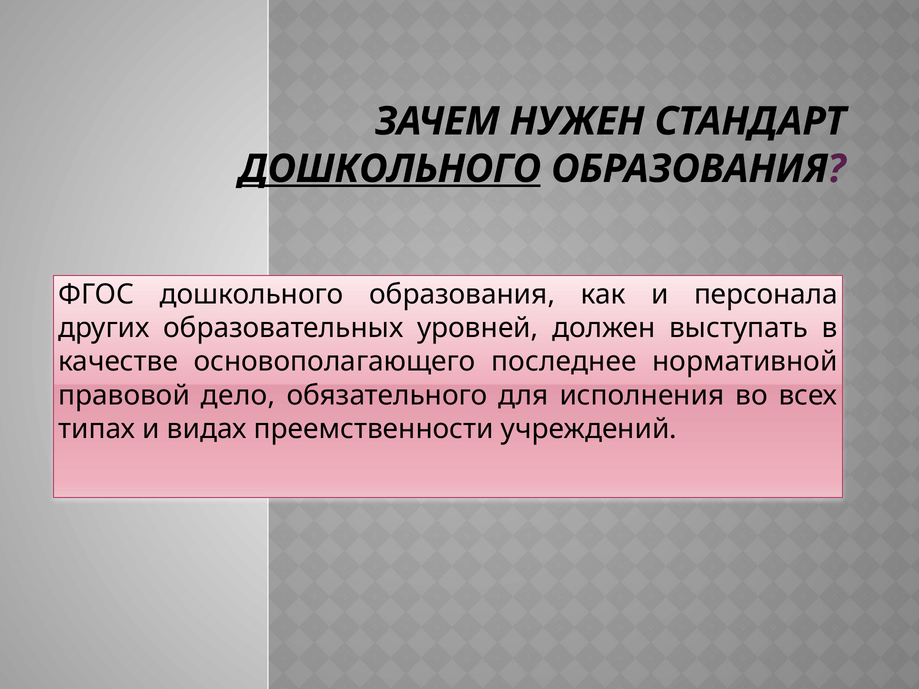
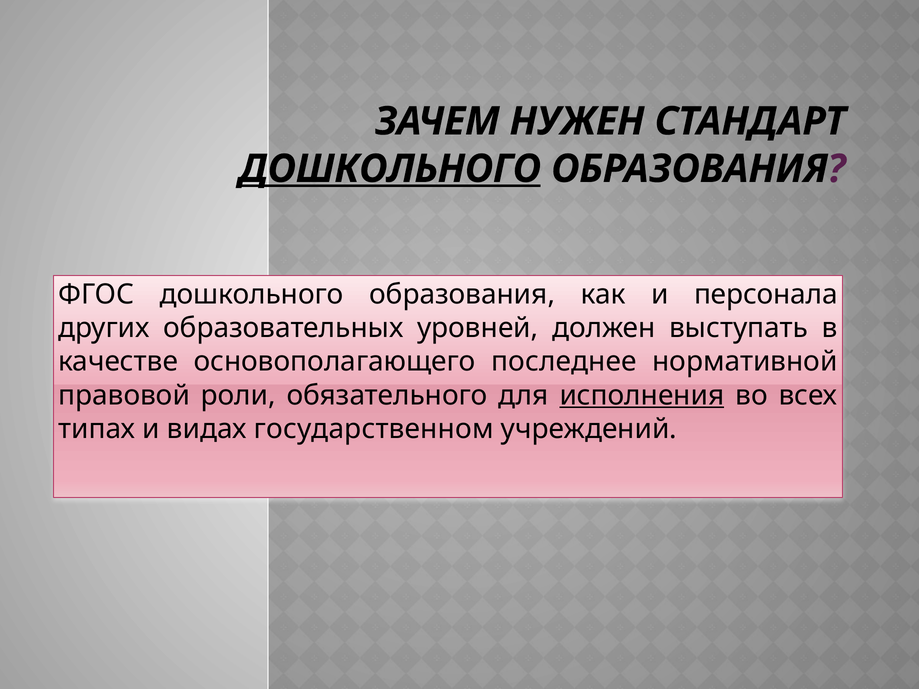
дело: дело -> роли (238, 395)
исполнения underline: none -> present (642, 395)
преемственности: преемственности -> государственном (374, 429)
